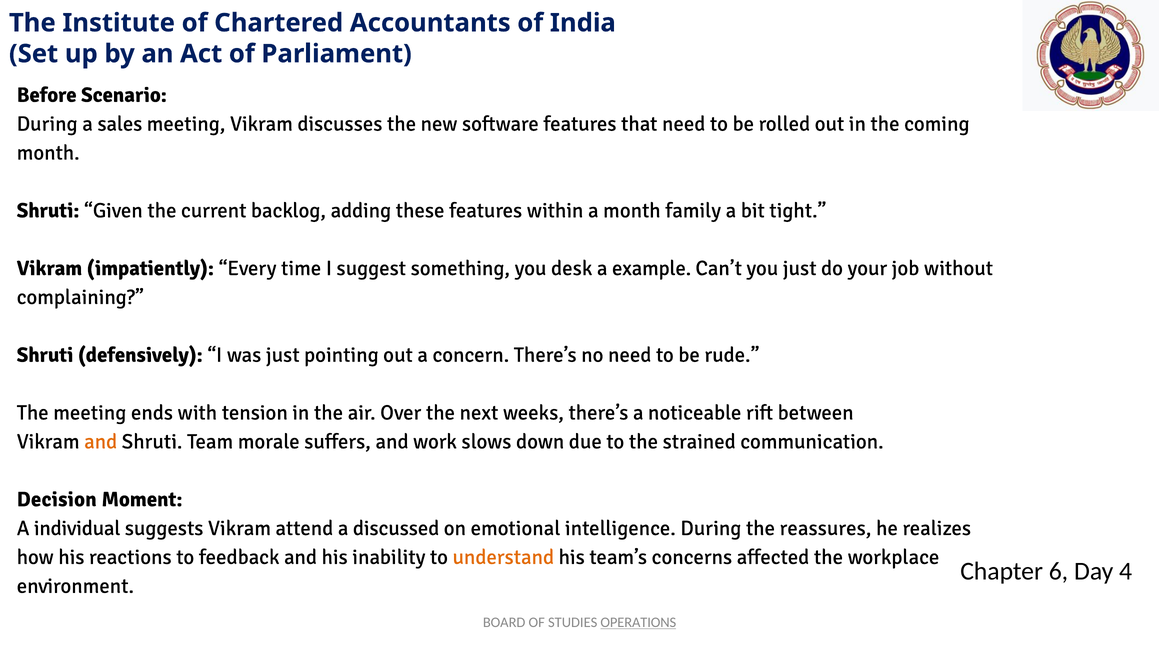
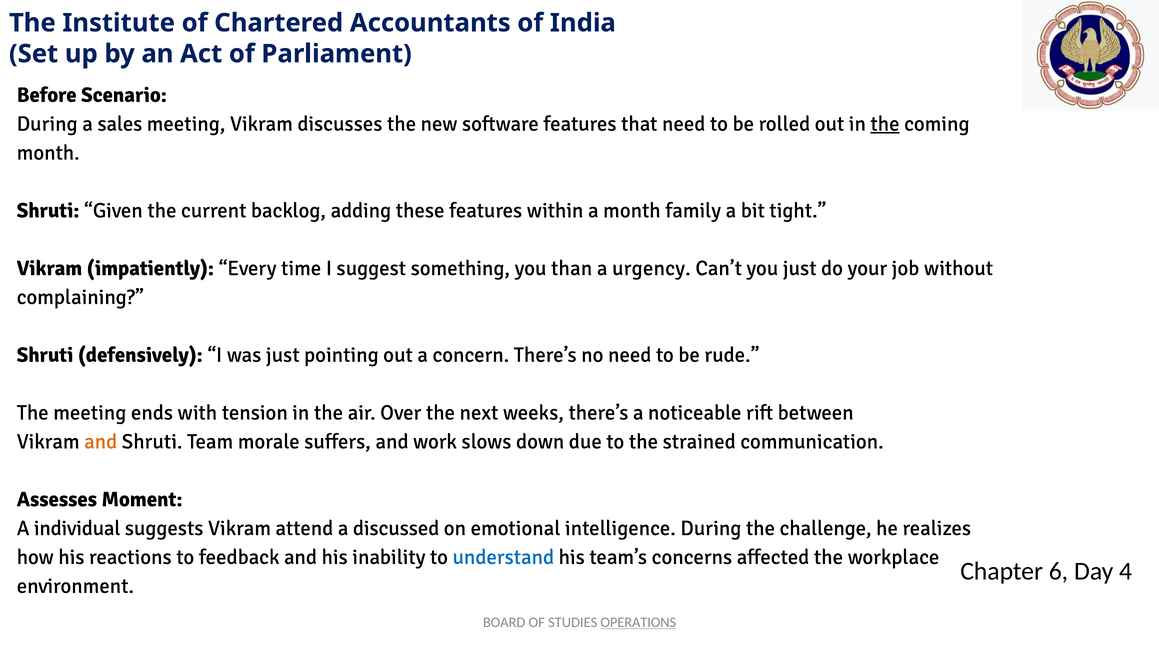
the underline: none -> present (885, 124)
desk: desk -> than (572, 268)
example: example -> urgency (651, 268)
Decision: Decision -> Assesses (57, 499)
reassures: reassures -> challenge (826, 528)
understand colour: orange -> blue (503, 557)
